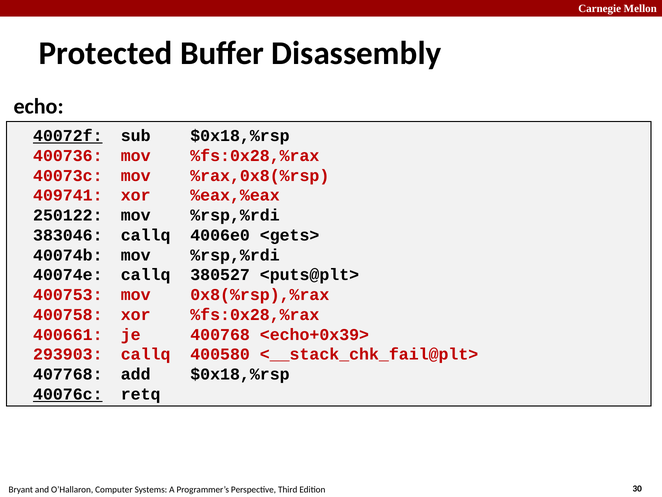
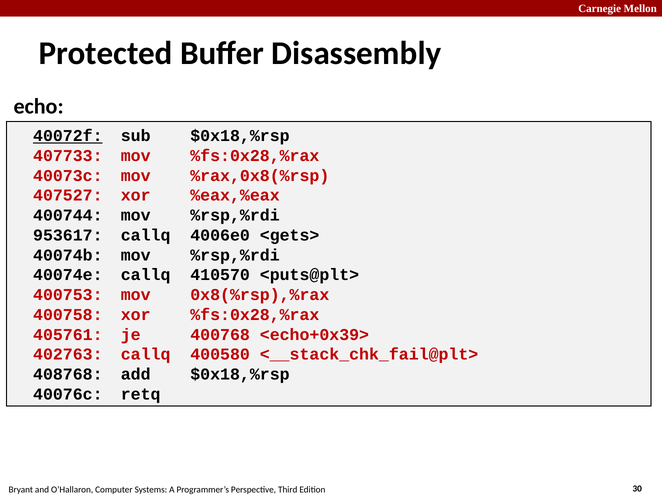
400736: 400736 -> 407733 (68, 156)
409741: 409741 -> 407527 (68, 195)
250122: 250122 -> 400744 (68, 215)
383046: 383046 -> 953617 (68, 235)
380527: 380527 -> 410570 (220, 275)
400661: 400661 -> 405761 (68, 334)
293903: 293903 -> 402763 (68, 354)
407768: 407768 -> 408768 (68, 374)
40076c underline: present -> none (68, 394)
